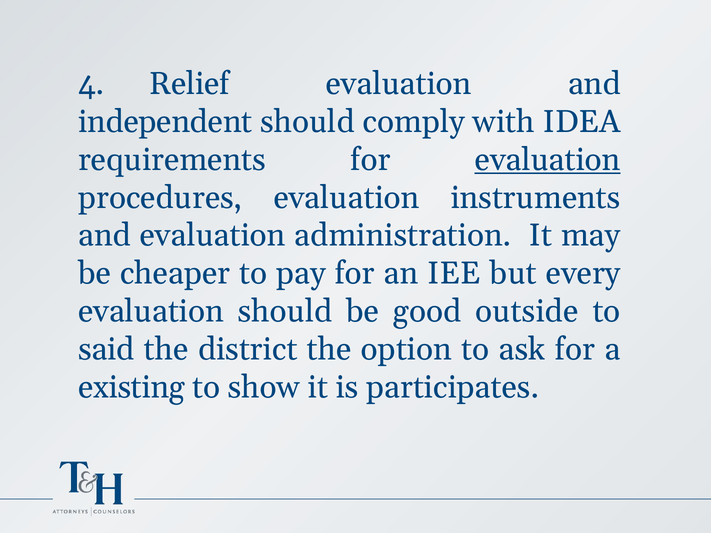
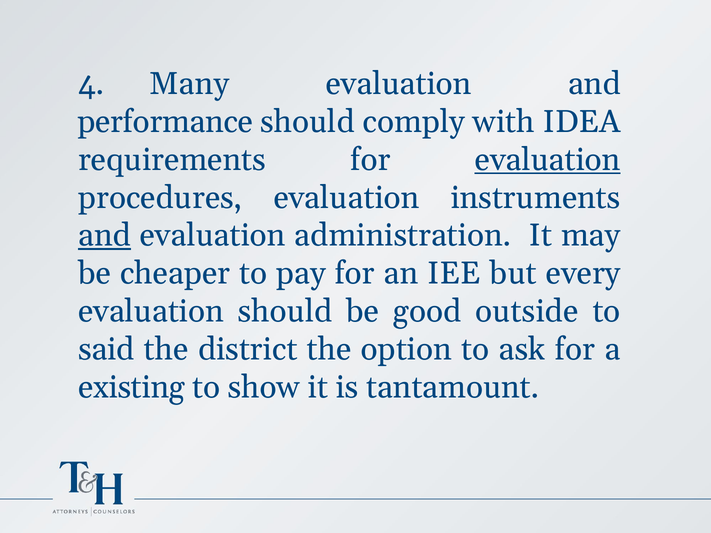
Relief: Relief -> Many (189, 84)
independent: independent -> performance (165, 122)
and underline: none -> present (104, 236)
participates: participates -> tantamount (453, 387)
